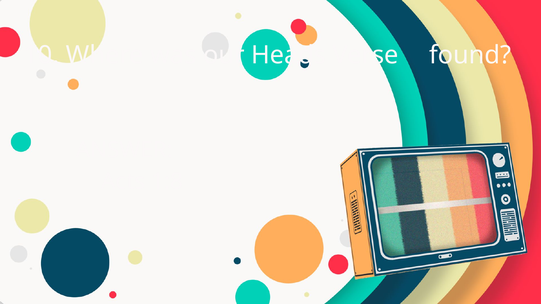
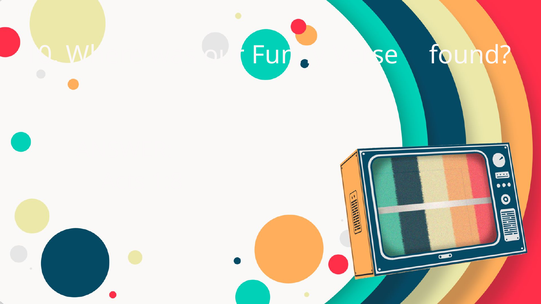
Heads: Heads -> Funny (288, 55)
